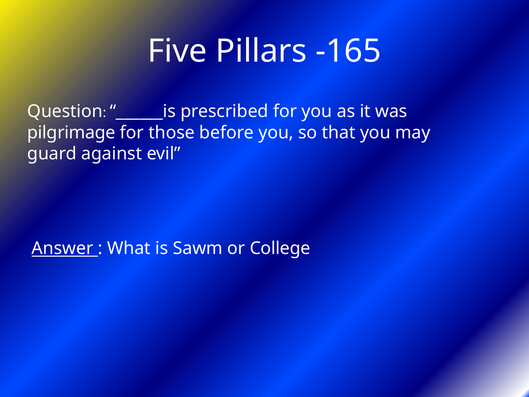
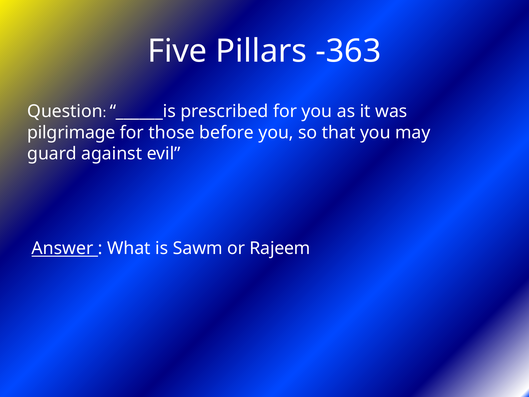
-165: -165 -> -363 (348, 51)
College: College -> Rajeem (280, 248)
